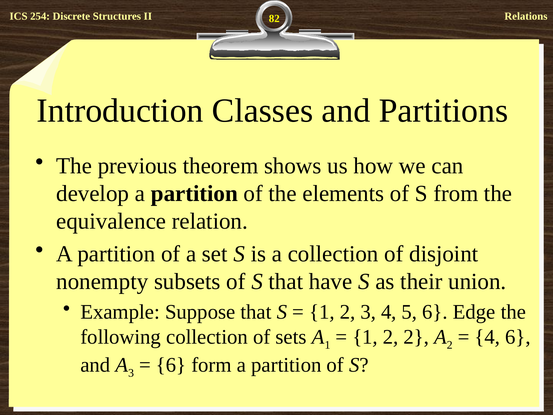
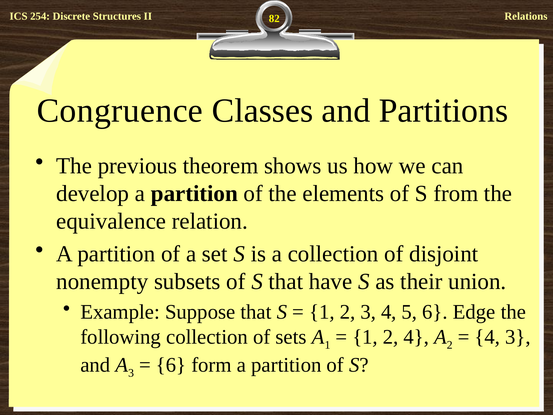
Introduction: Introduction -> Congruence (120, 110)
2 2: 2 -> 4 (416, 337)
4 6: 6 -> 3 (518, 337)
